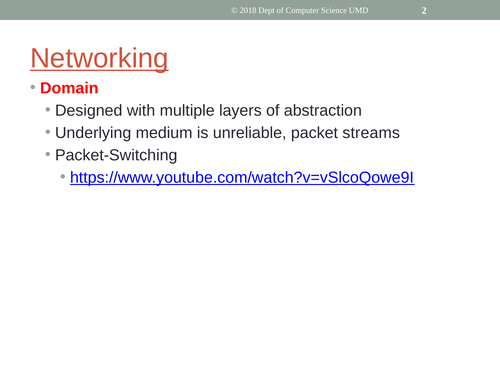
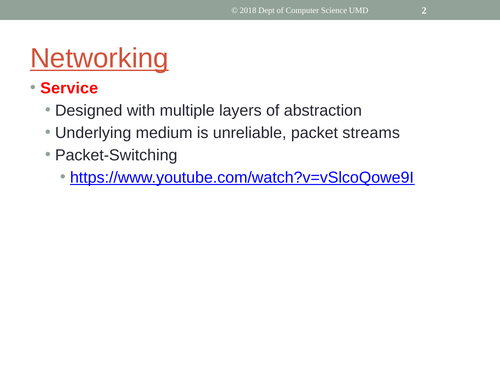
Domain: Domain -> Service (69, 88)
